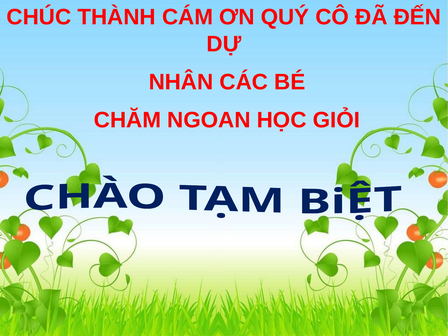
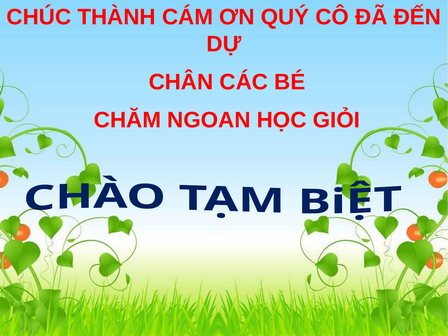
NHÂN: NHÂN -> CHÂN (181, 82)
